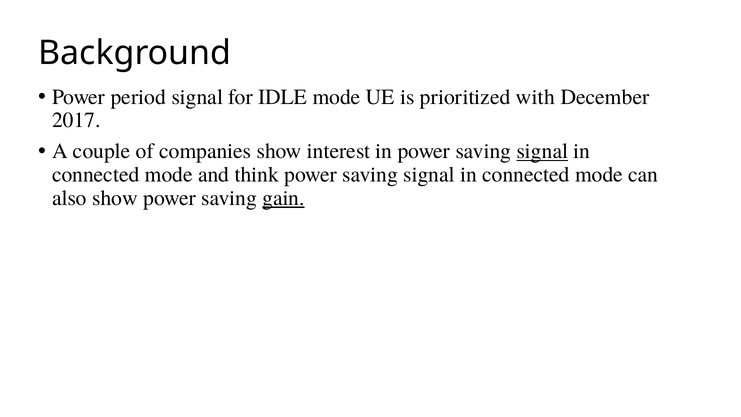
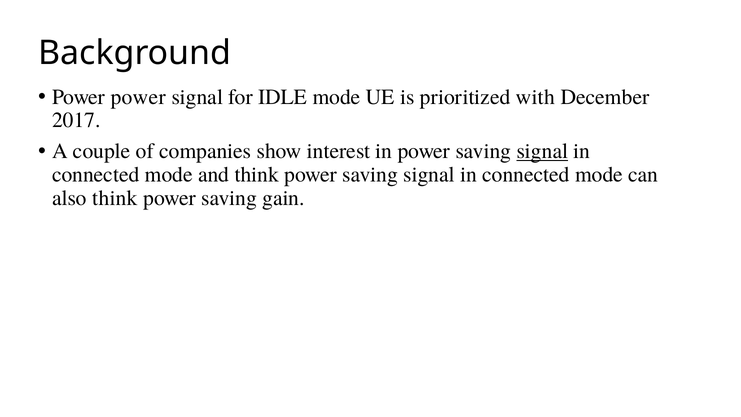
Power period: period -> power (138, 97)
also show: show -> think (115, 198)
gain underline: present -> none (283, 198)
